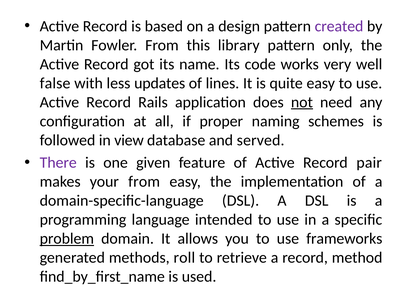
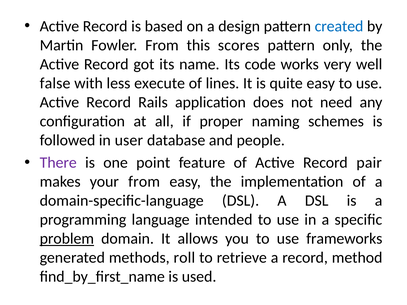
created colour: purple -> blue (339, 26)
library: library -> scores (239, 45)
updates: updates -> execute (160, 83)
not underline: present -> none (302, 102)
view: view -> user (129, 140)
served: served -> people (261, 140)
given: given -> point (153, 163)
